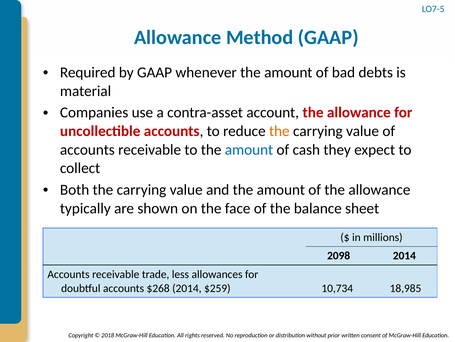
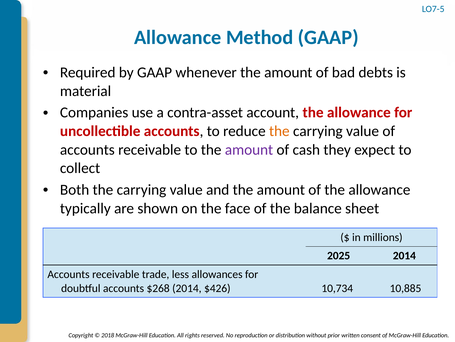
amount colour: blue -> purple (249, 149)
2098: 2098 -> 2025 (339, 255)
$259: $259 -> $426 (217, 288)
18,985: 18,985 -> 10,885 (405, 288)
